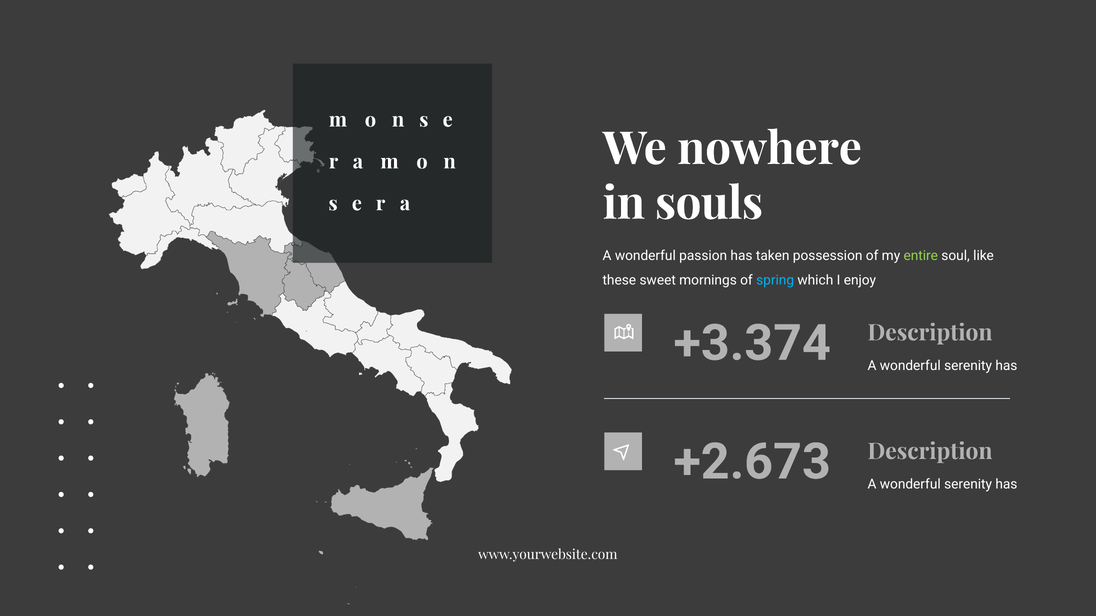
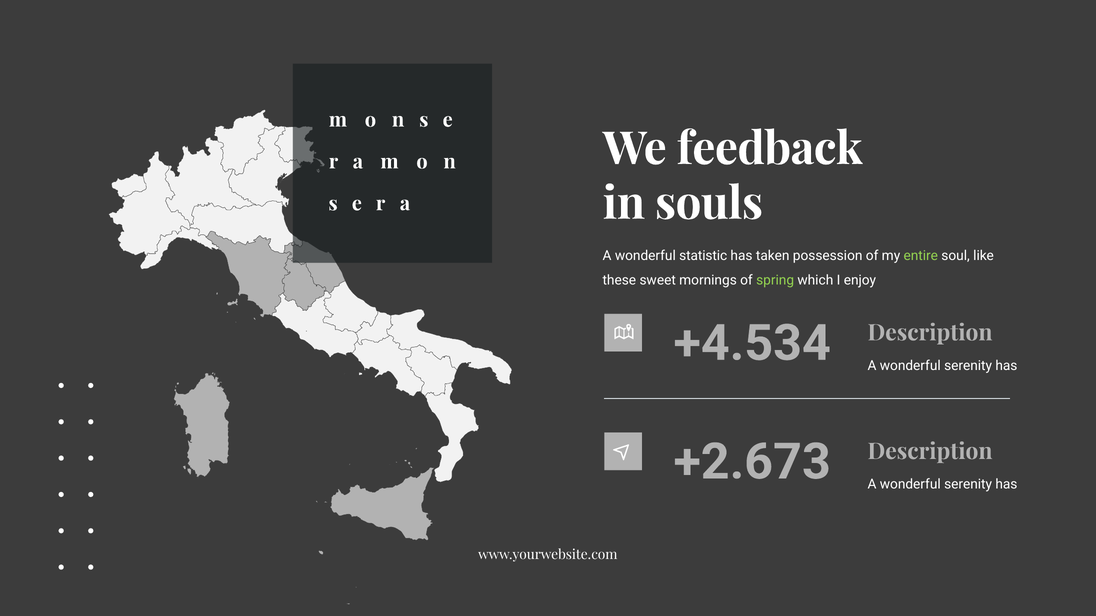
nowhere: nowhere -> feedback (770, 149)
passion: passion -> statistic (703, 256)
spring colour: light blue -> light green (775, 280)
+3.374: +3.374 -> +4.534 (752, 344)
